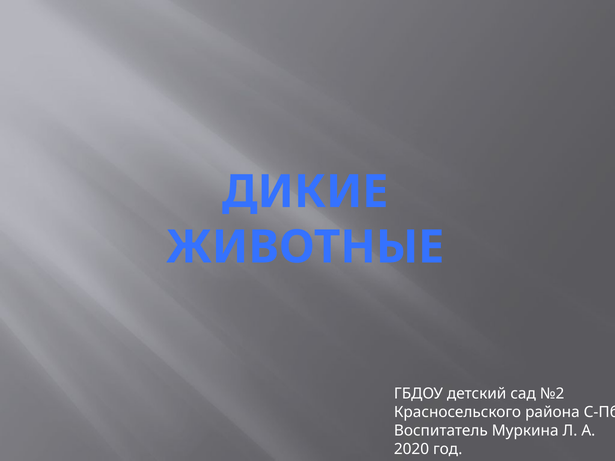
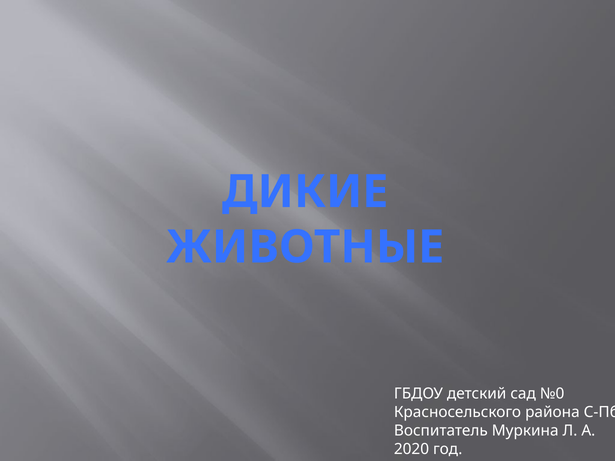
№2: №2 -> №0 (552, 394)
